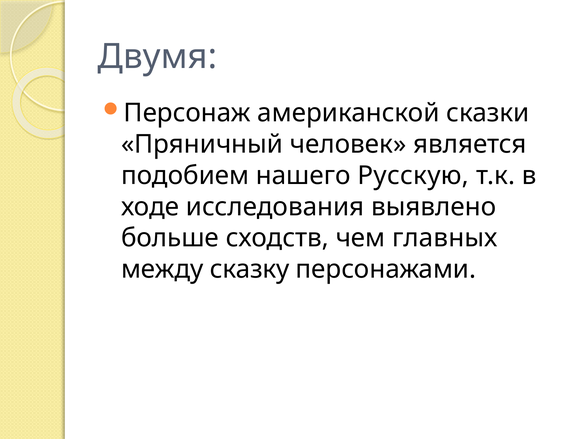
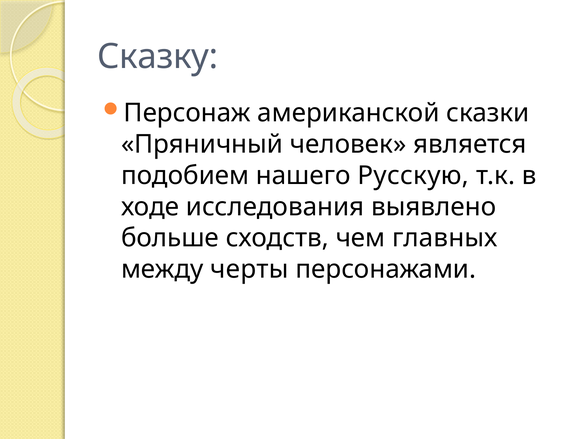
Двумя: Двумя -> Сказку (158, 57)
сказку: сказку -> черты (249, 269)
